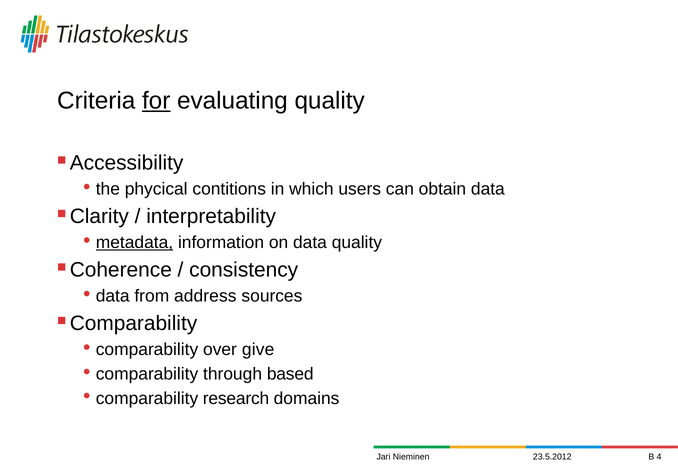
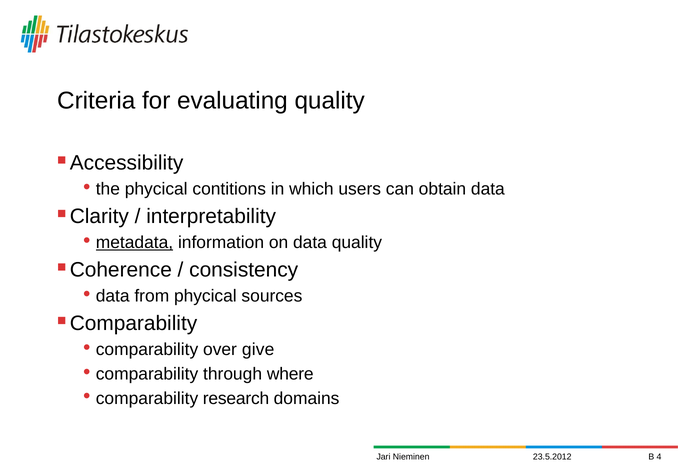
for underline: present -> none (156, 101)
from address: address -> phycical (205, 296)
based: based -> where (290, 374)
